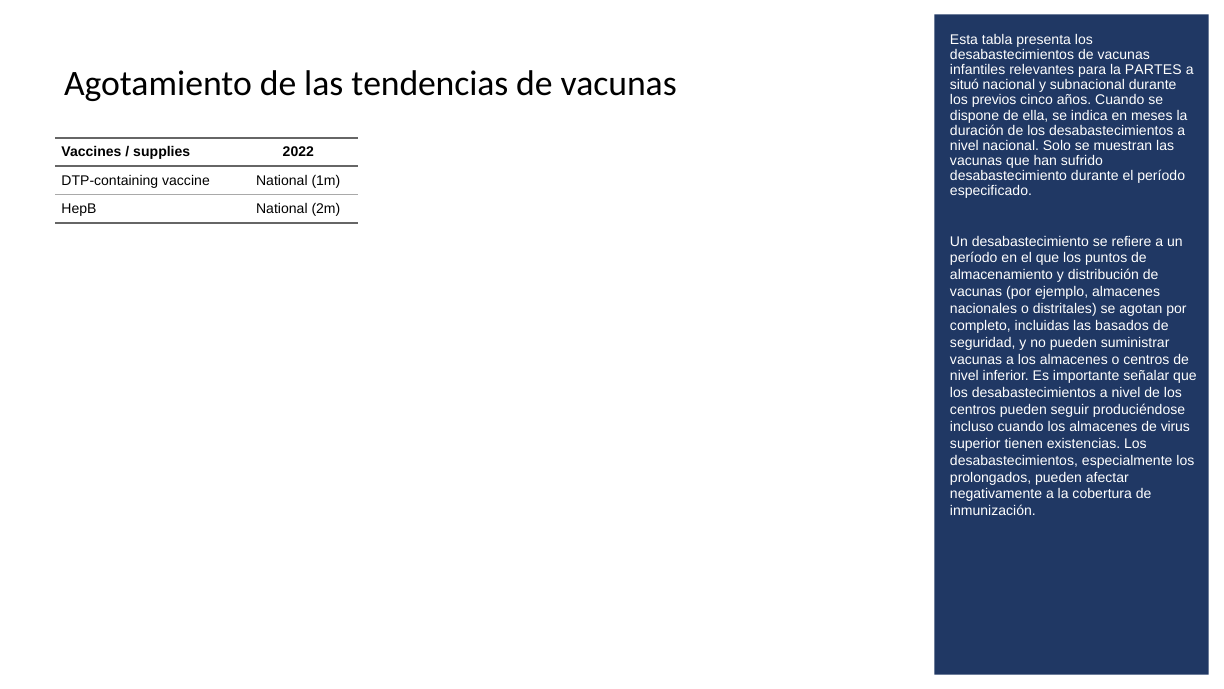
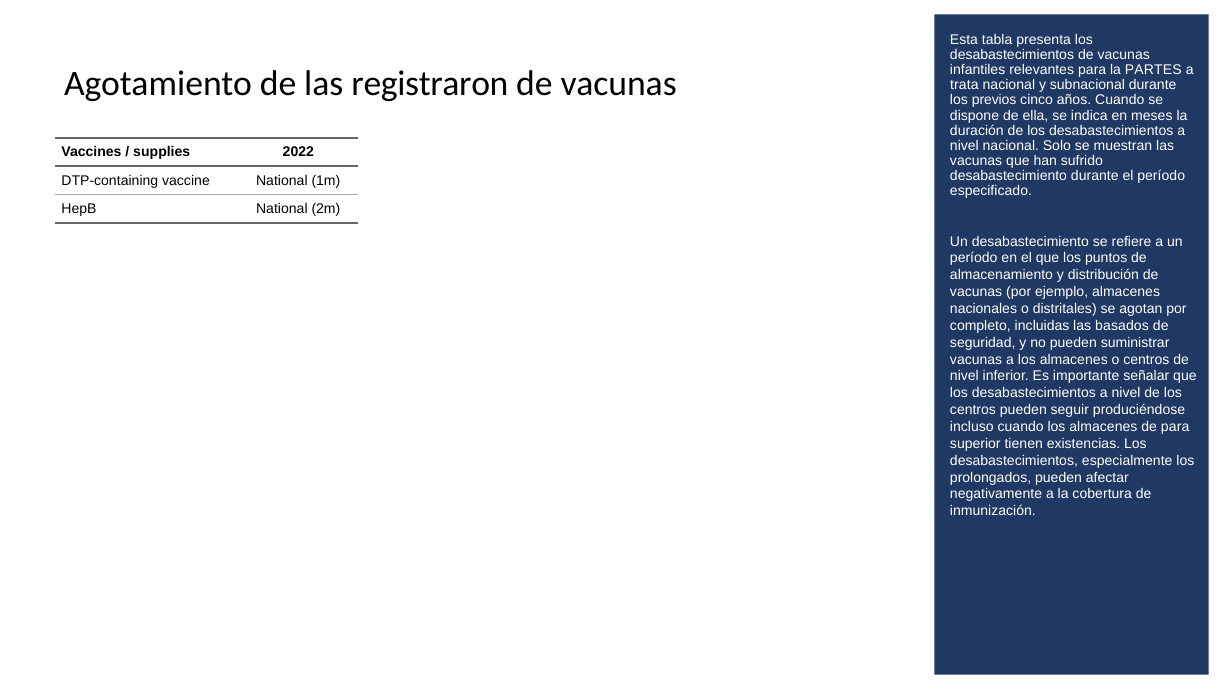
tendencias: tendencias -> registraron (430, 84)
situó: situó -> trata (964, 85)
de virus: virus -> para (1175, 427)
